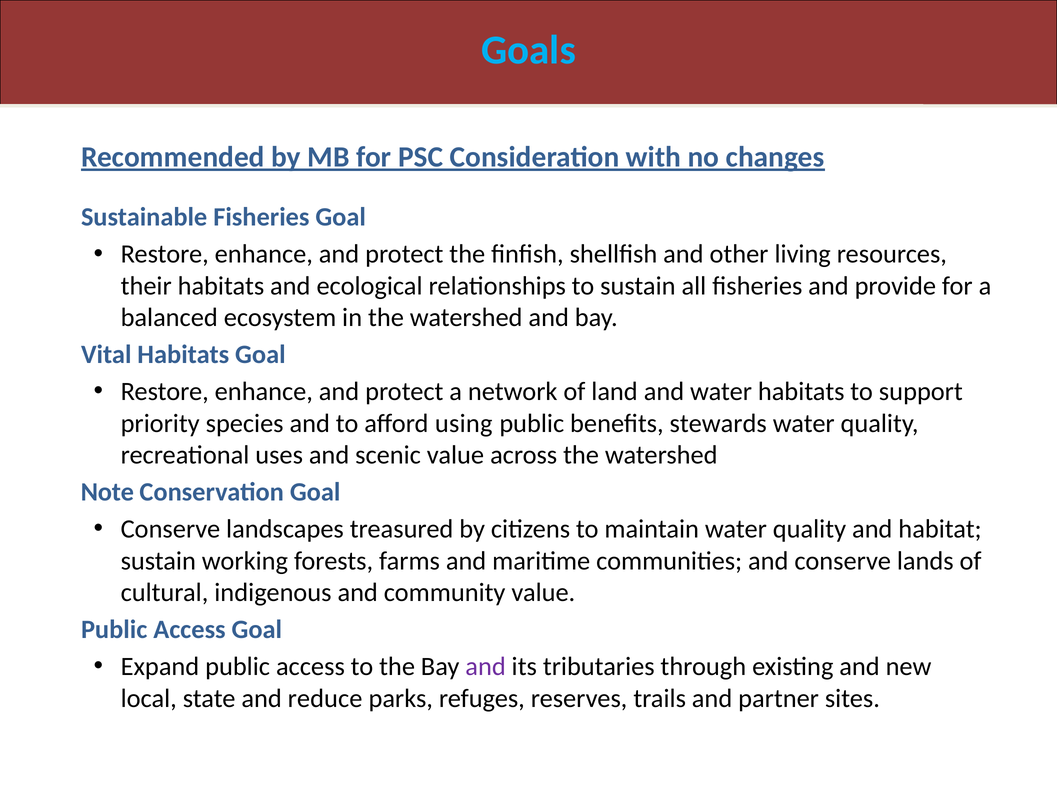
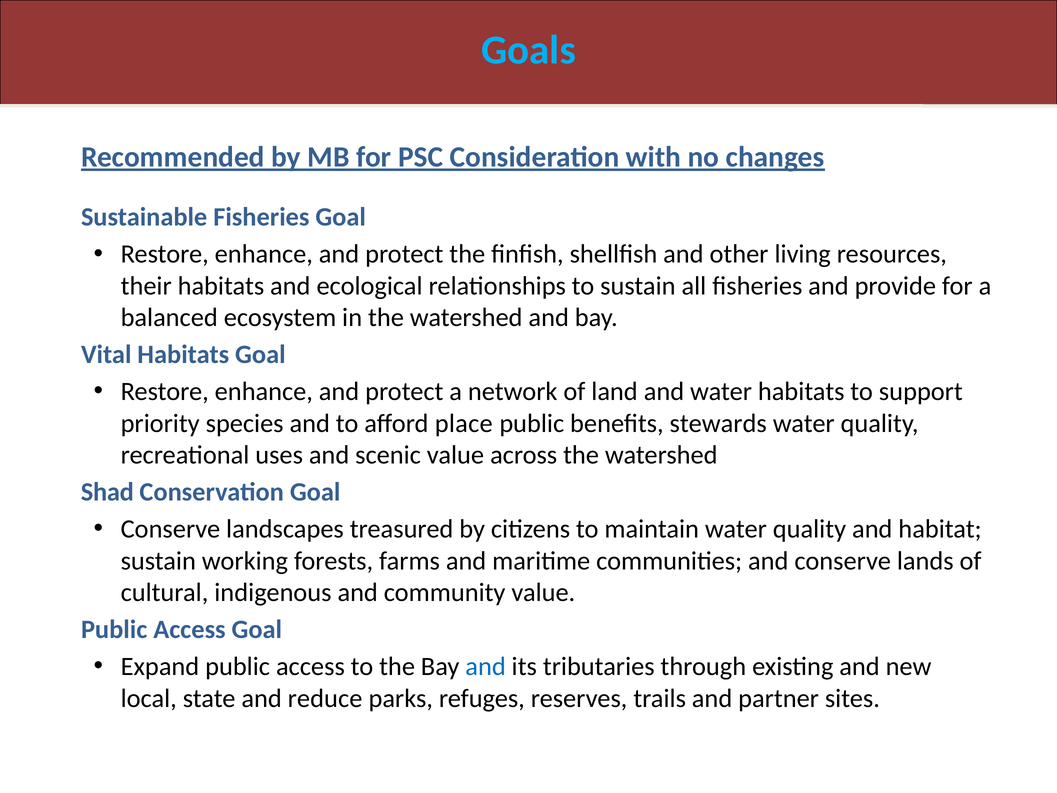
using: using -> place (464, 423)
Note: Note -> Shad (107, 492)
and colour: purple -> blue (486, 666)
